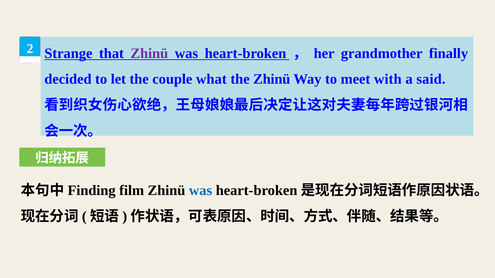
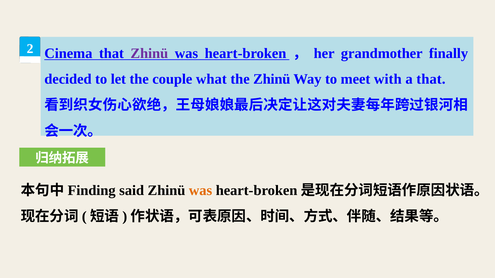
Strange: Strange -> Cinema (68, 53)
a said: said -> that (431, 79)
film: film -> said (132, 191)
was colour: blue -> orange (201, 191)
